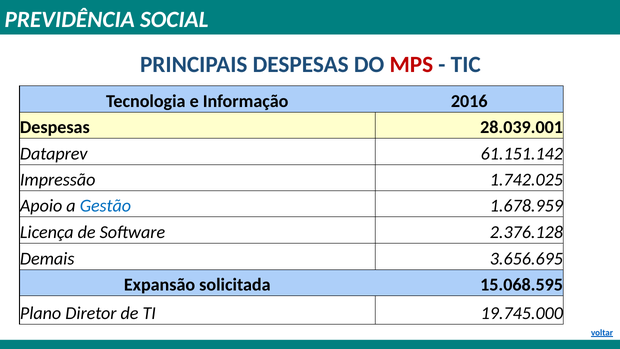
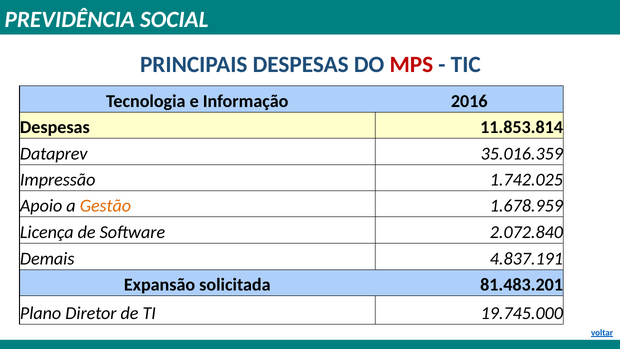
28.039.001: 28.039.001 -> 11.853.814 (522, 127)
61.151.142: 61.151.142 -> 35.016.359 (522, 153)
Gestão colour: blue -> orange (105, 206)
2.376.128: 2.376.128 -> 2.072.840 (526, 232)
3.656.695: 3.656.695 -> 4.837.191 (526, 259)
15.068.595: 15.068.595 -> 81.483.201 (522, 285)
